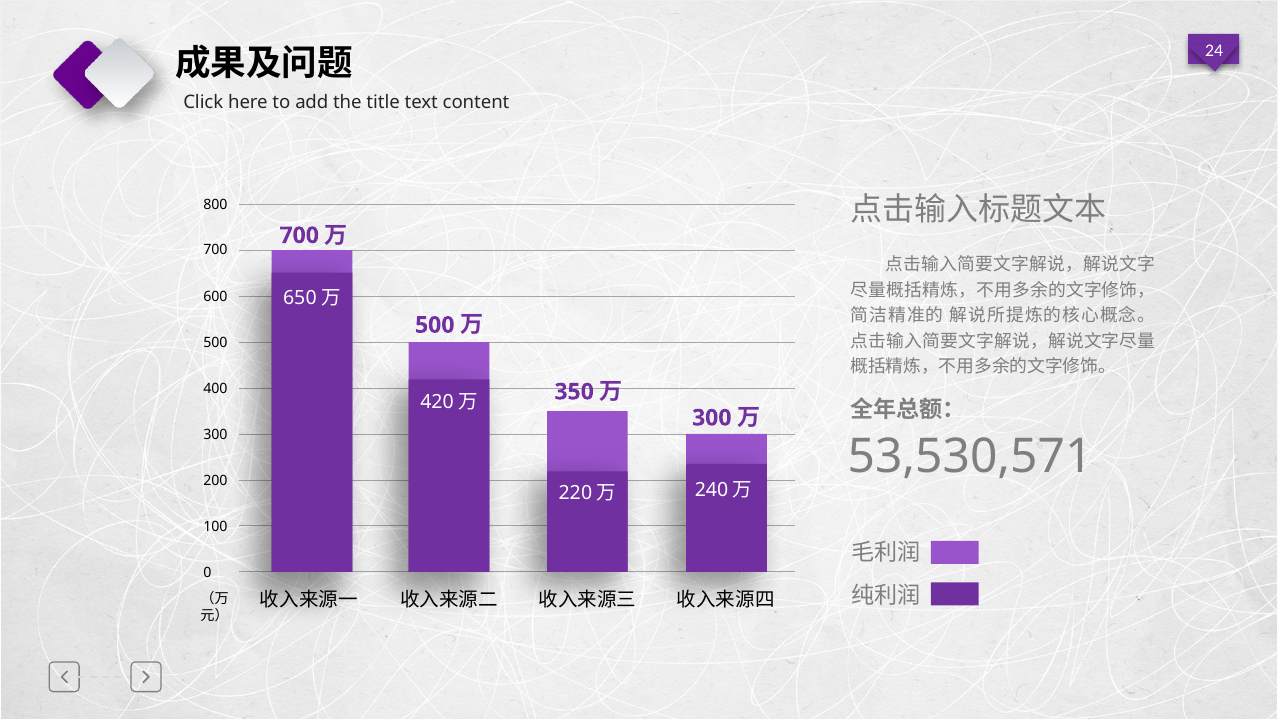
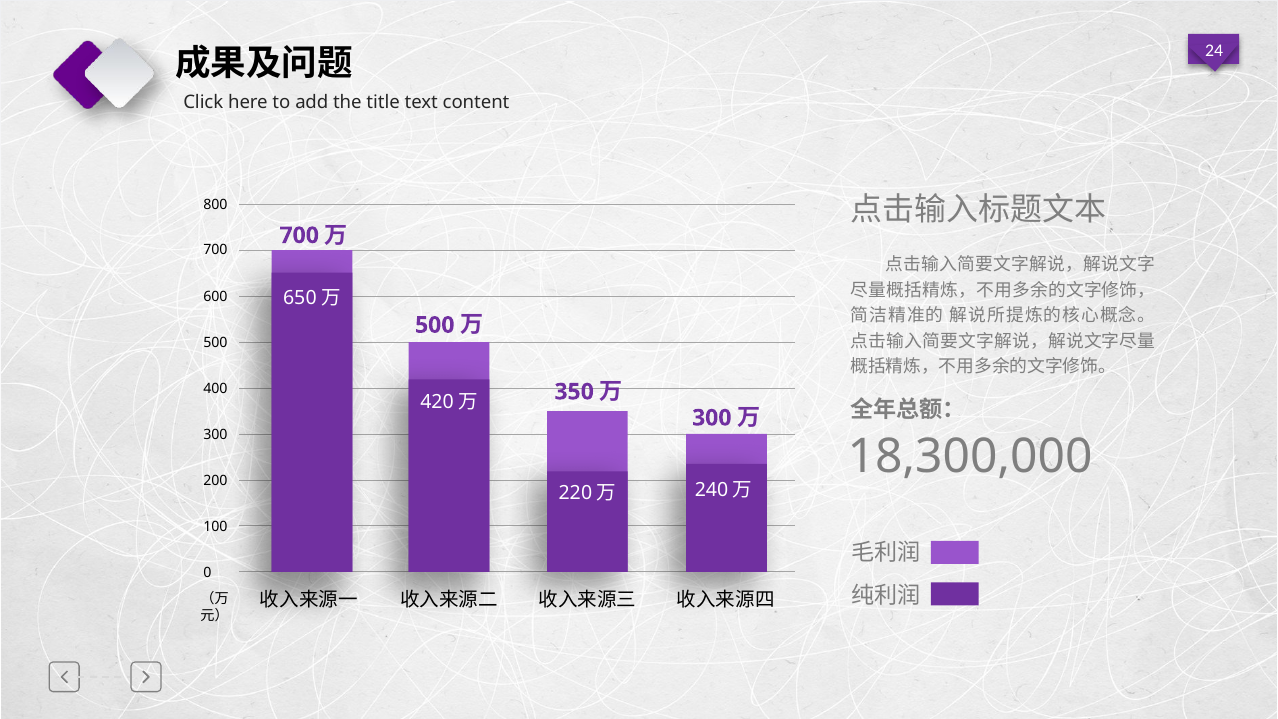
53,530,571: 53,530,571 -> 18,300,000 (970, 456)
